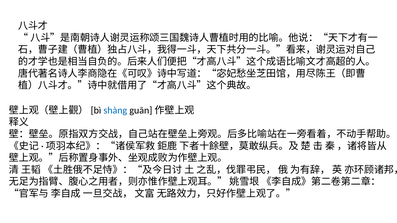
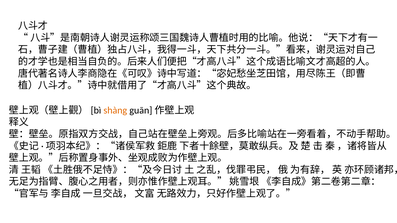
shàng colour: blue -> orange (115, 110)
